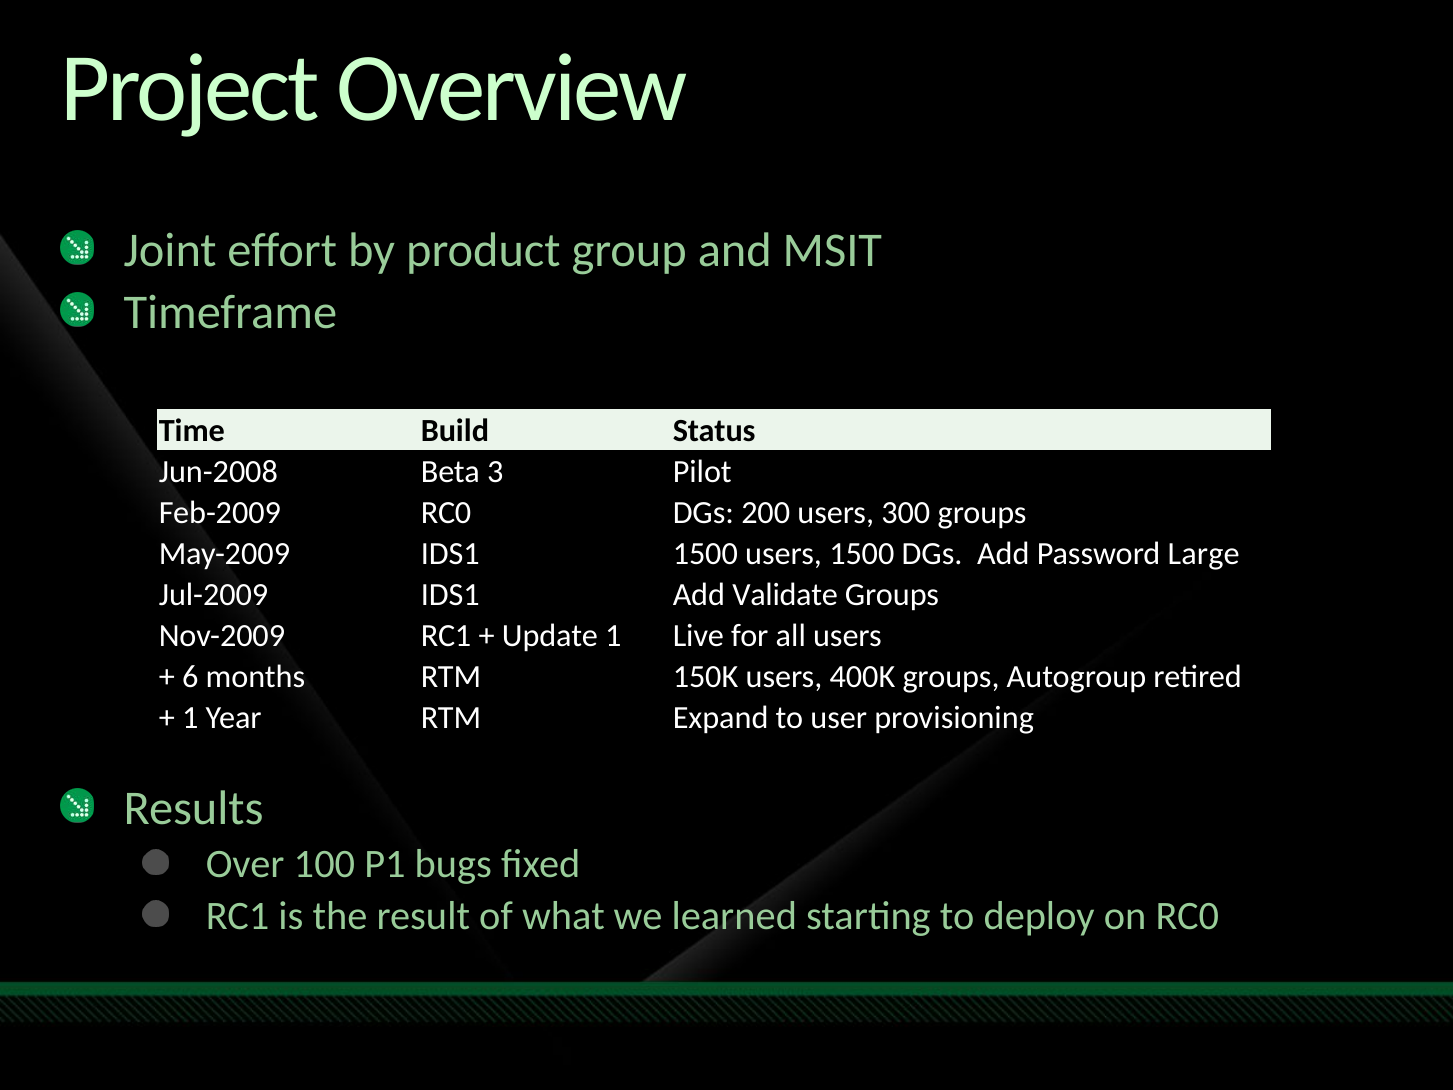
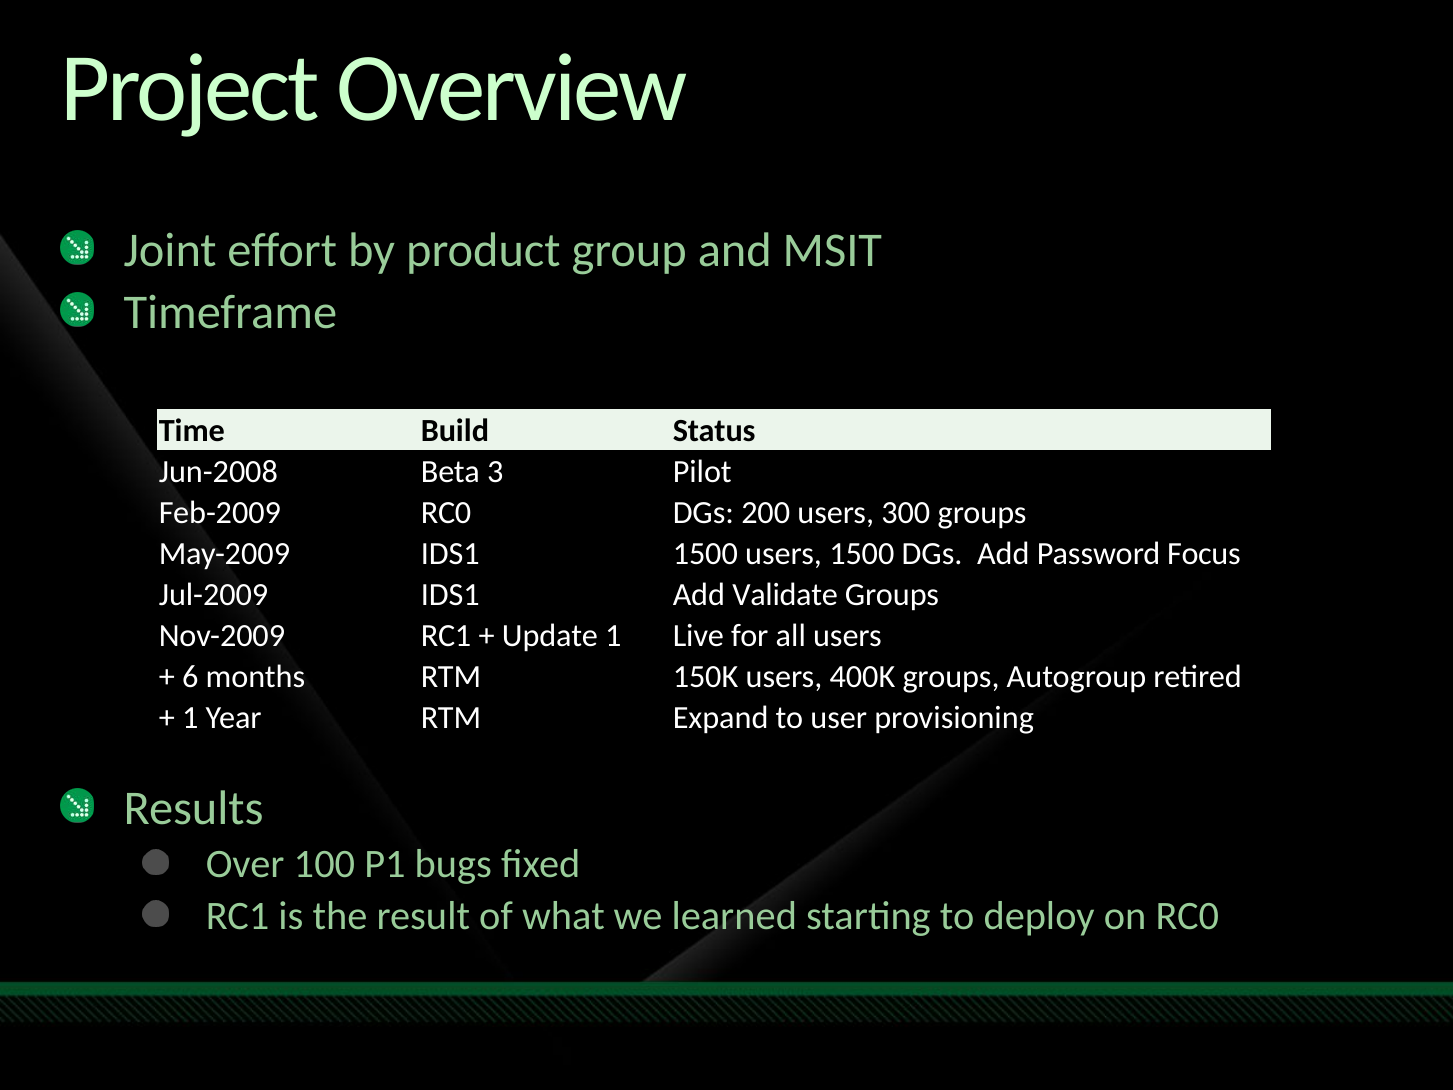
Large: Large -> Focus (1204, 553)
